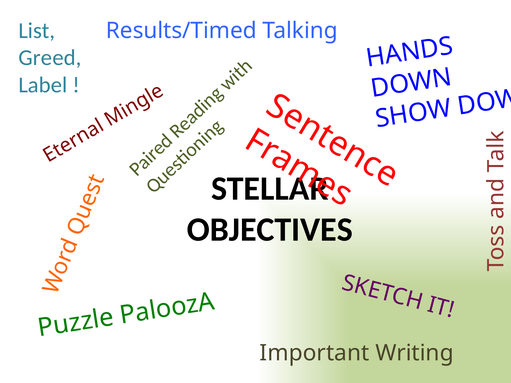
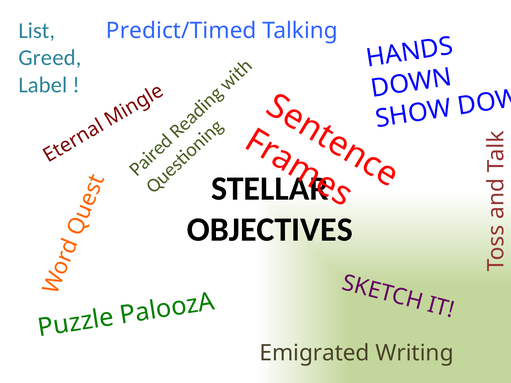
Results/Timed: Results/Timed -> Predict/Timed (181, 31)
Important: Important -> Emigrated (315, 353)
